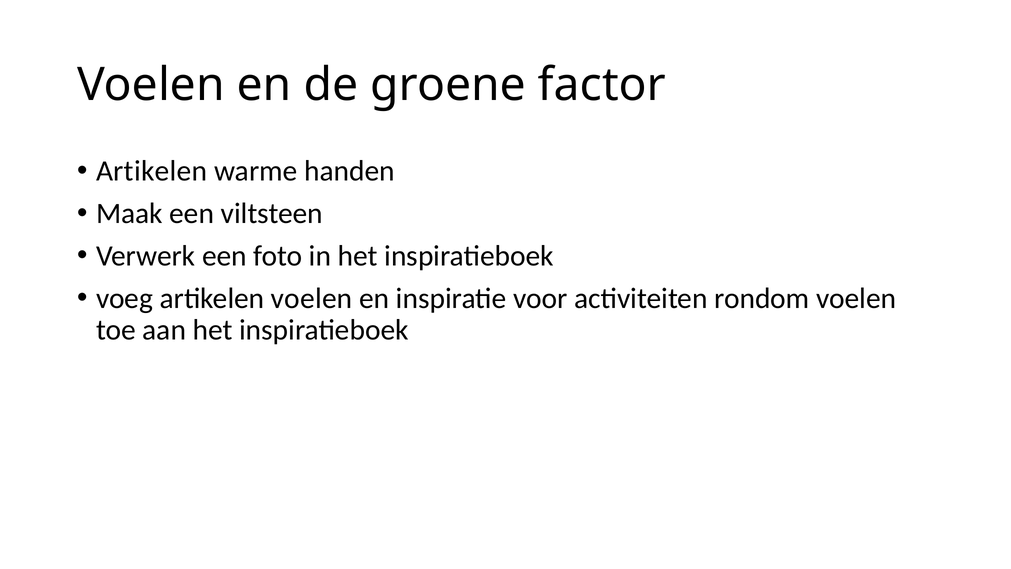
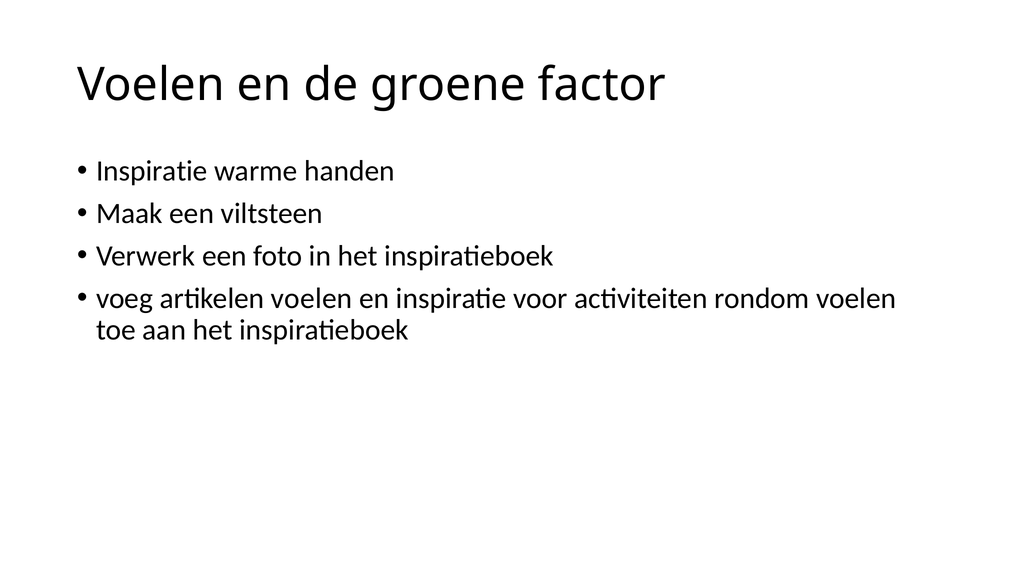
Artikelen: Artikelen -> Inspiratie (152, 171)
